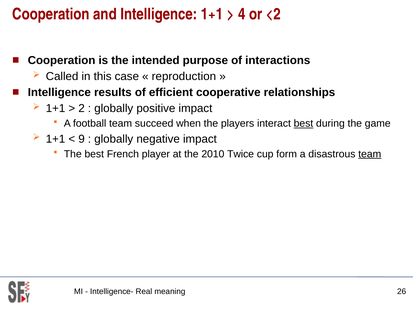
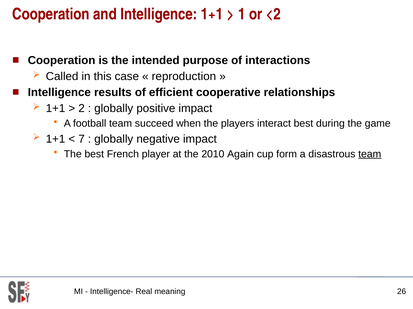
4: 4 -> 1 (242, 14)
best underline: present -> none (303, 124)
9: 9 -> 7 (82, 139)
Twice: Twice -> Again (241, 154)
